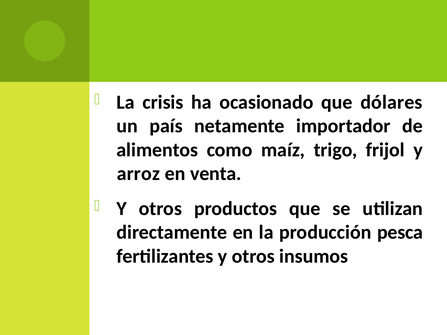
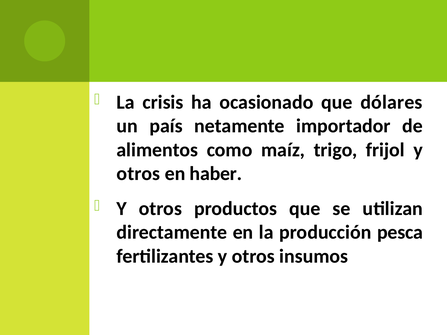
arroz: arroz -> otros (138, 174)
venta: venta -> haber (216, 174)
